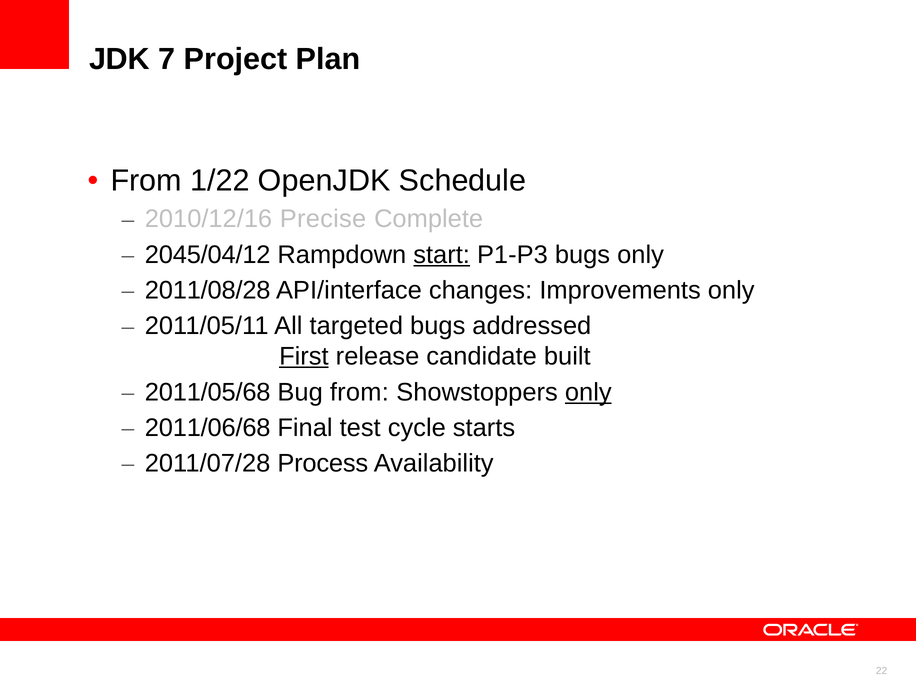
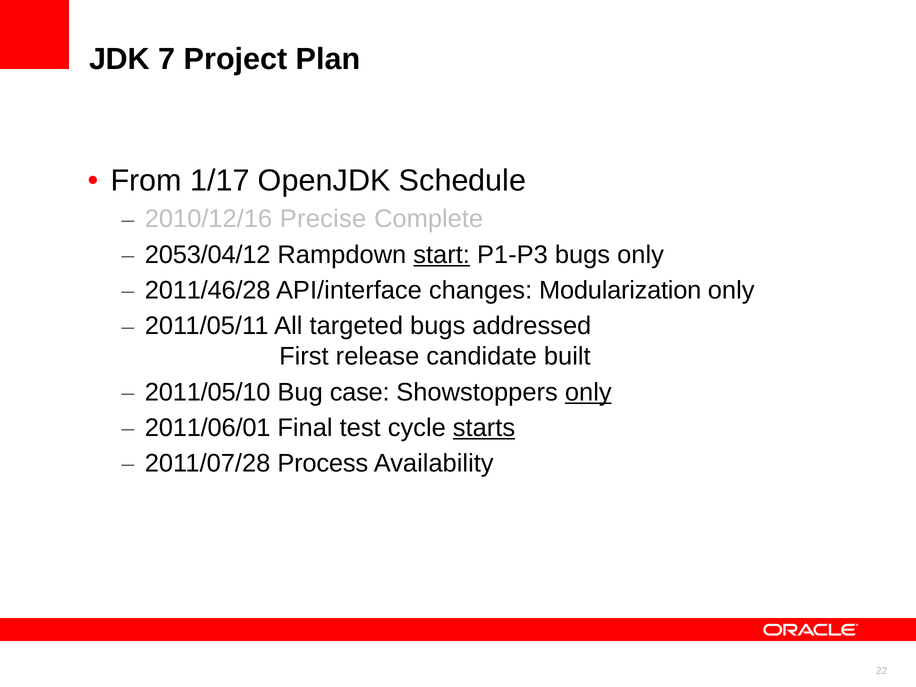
1/22: 1/22 -> 1/17 (220, 181)
2045/04/12: 2045/04/12 -> 2053/04/12 (208, 255)
2011/08/28: 2011/08/28 -> 2011/46/28 (208, 290)
Improvements: Improvements -> Modularization (620, 290)
First underline: present -> none (304, 357)
2011/05/68: 2011/05/68 -> 2011/05/10 (208, 392)
Bug from: from -> case (360, 392)
2011/06/68: 2011/06/68 -> 2011/06/01 (208, 428)
starts underline: none -> present (484, 428)
